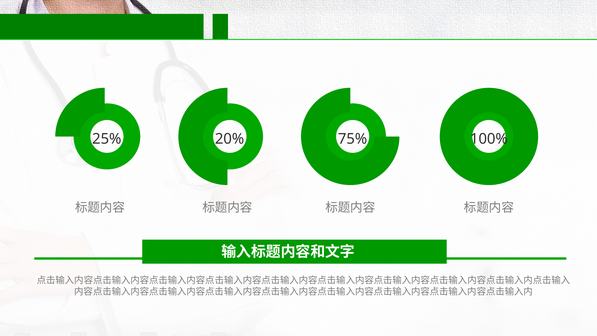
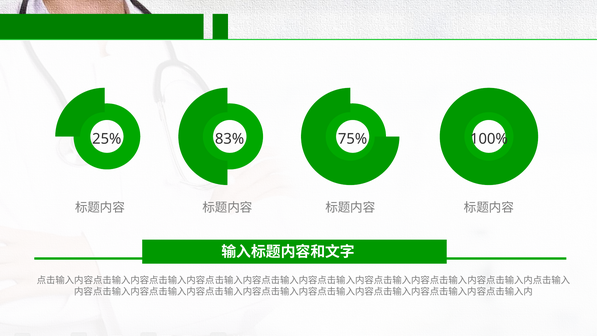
20%: 20% -> 83% (230, 139)
